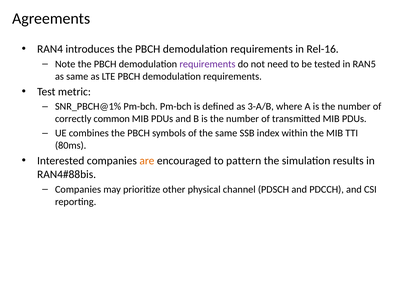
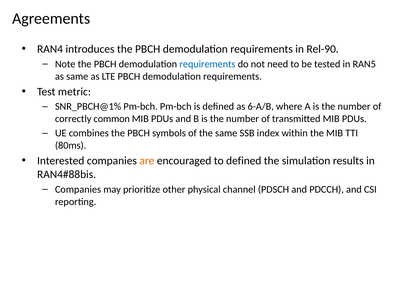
Rel-16: Rel-16 -> Rel-90 (323, 49)
requirements colour: purple -> blue (207, 64)
3-A/B: 3-A/B -> 6-A/B (261, 106)
to pattern: pattern -> defined (244, 161)
